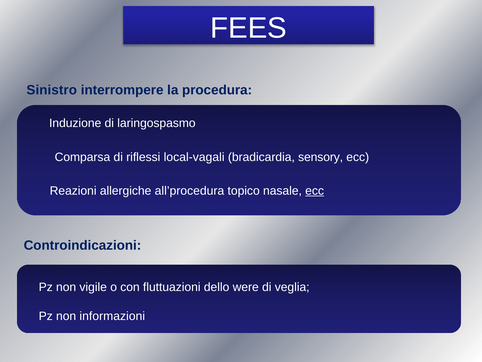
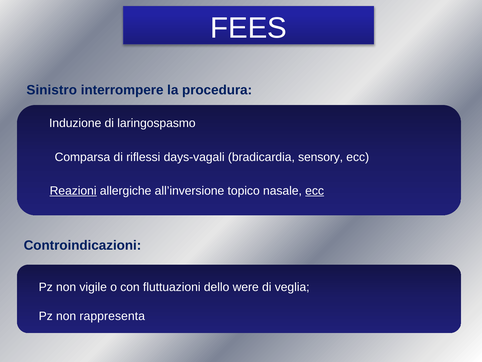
local-vagali: local-vagali -> days-vagali (194, 157)
Reazioni underline: none -> present (73, 191)
all’procedura: all’procedura -> all’inversione (189, 191)
informazioni: informazioni -> rappresenta (112, 316)
